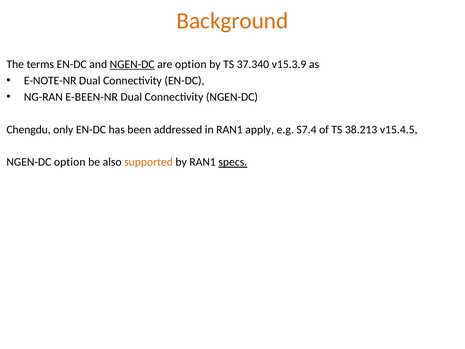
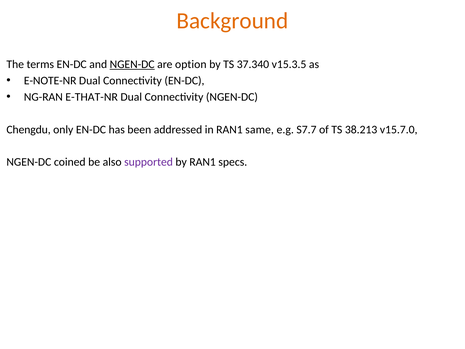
v15.3.9: v15.3.9 -> v15.3.5 (289, 64)
E-BEEN-NR: E-BEEN-NR -> E-THAT-NR (92, 97)
apply: apply -> same (260, 129)
S7.4: S7.4 -> S7.7 (306, 129)
v15.4.5: v15.4.5 -> v15.7.0 (399, 129)
NGEN-DC option: option -> coined (70, 162)
supported colour: orange -> purple (149, 162)
specs underline: present -> none (233, 162)
